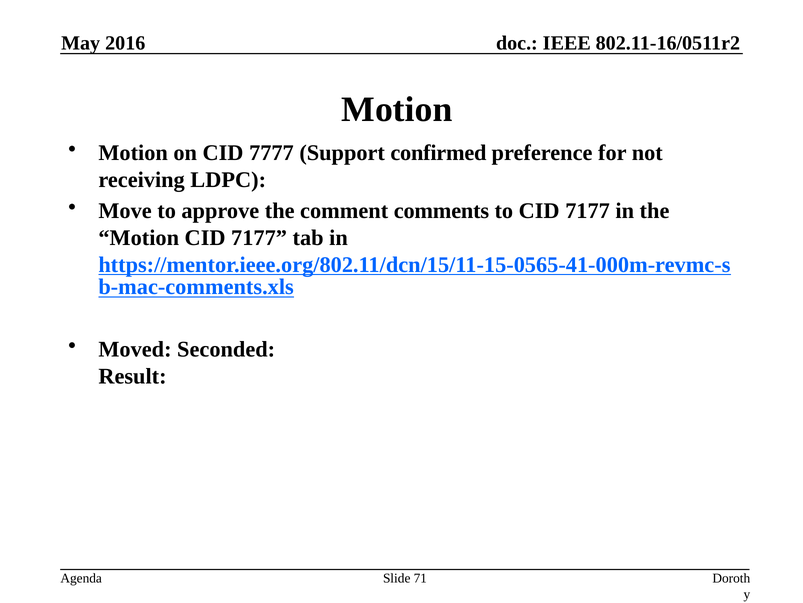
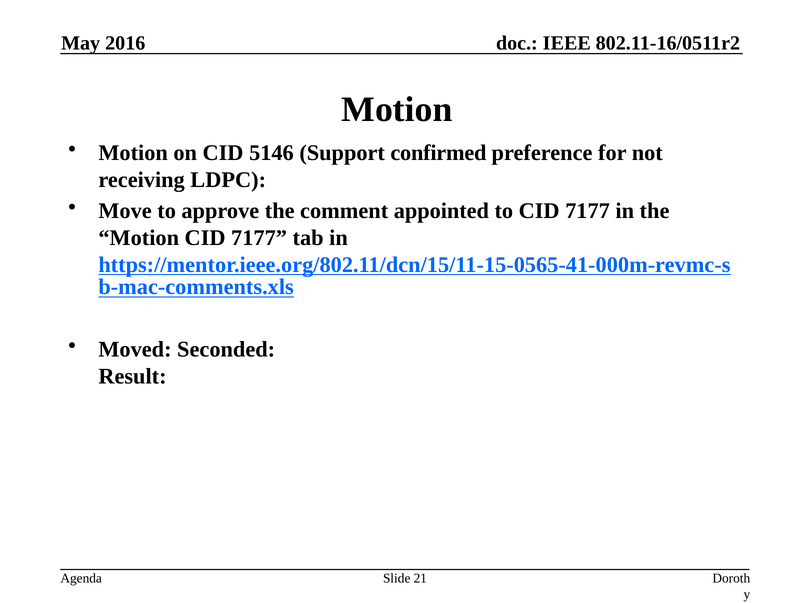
7777: 7777 -> 5146 (271, 153)
comments: comments -> appointed (441, 211)
71: 71 -> 21 (420, 578)
